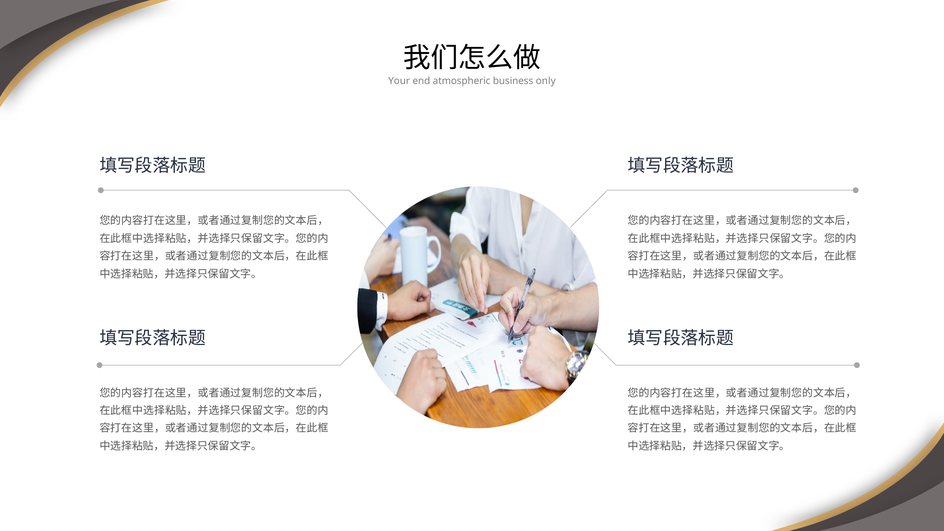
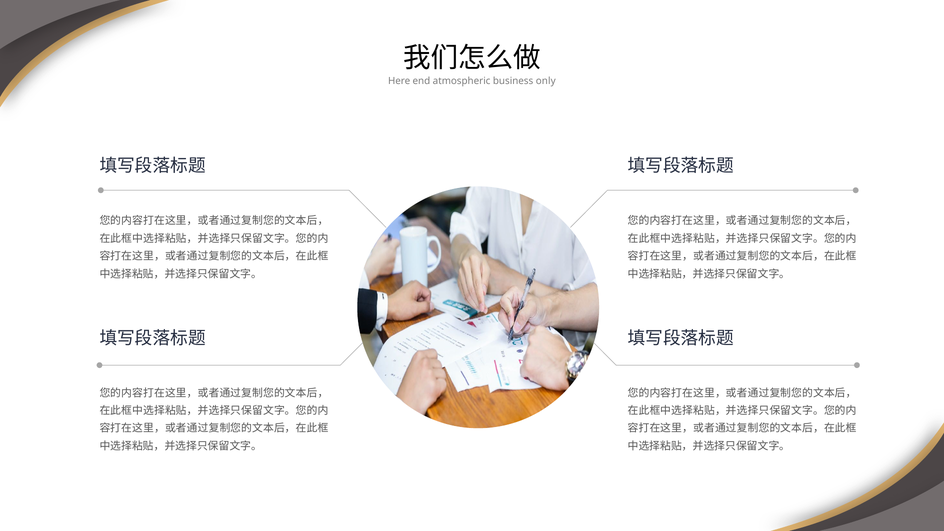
Your: Your -> Here (399, 81)
